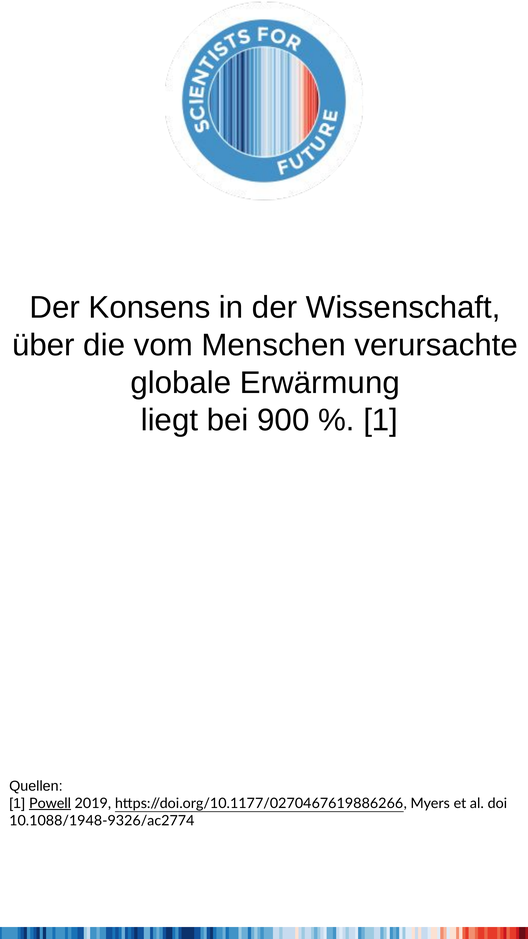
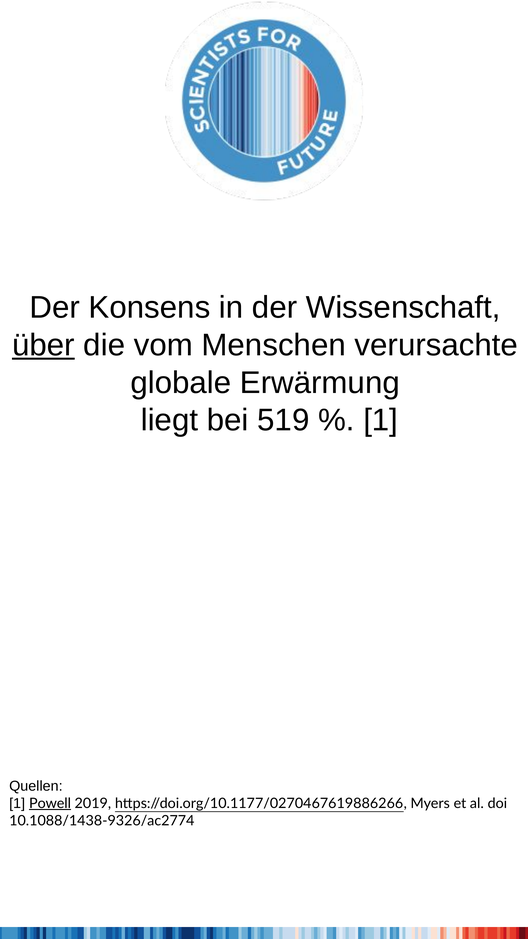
über underline: none -> present (43, 345)
900: 900 -> 519 (283, 420)
10.1088/1948-9326/ac2774: 10.1088/1948-9326/ac2774 -> 10.1088/1438-9326/ac2774 (102, 820)
